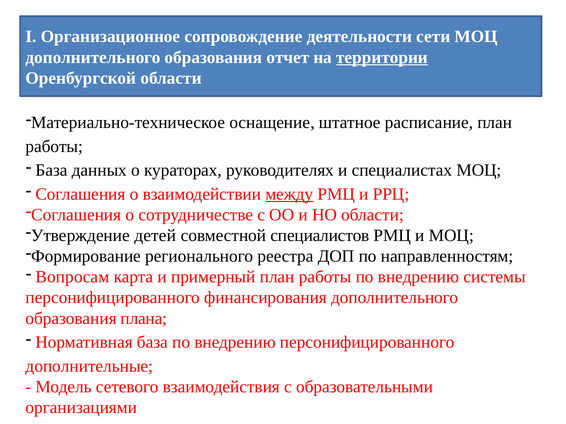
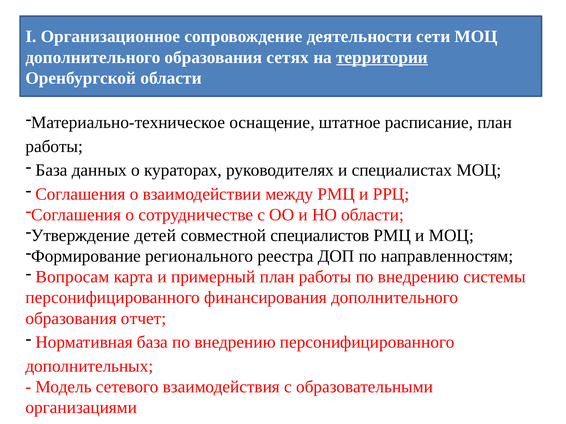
отчет: отчет -> сетях (288, 57)
между underline: present -> none (289, 194)
плана: плана -> отчет (144, 319)
дополнительные: дополнительные -> дополнительных (89, 366)
